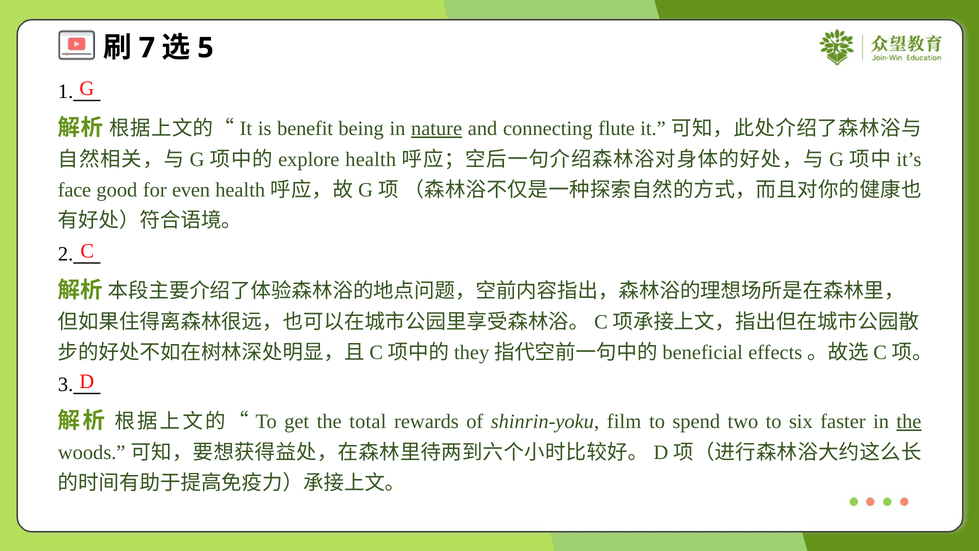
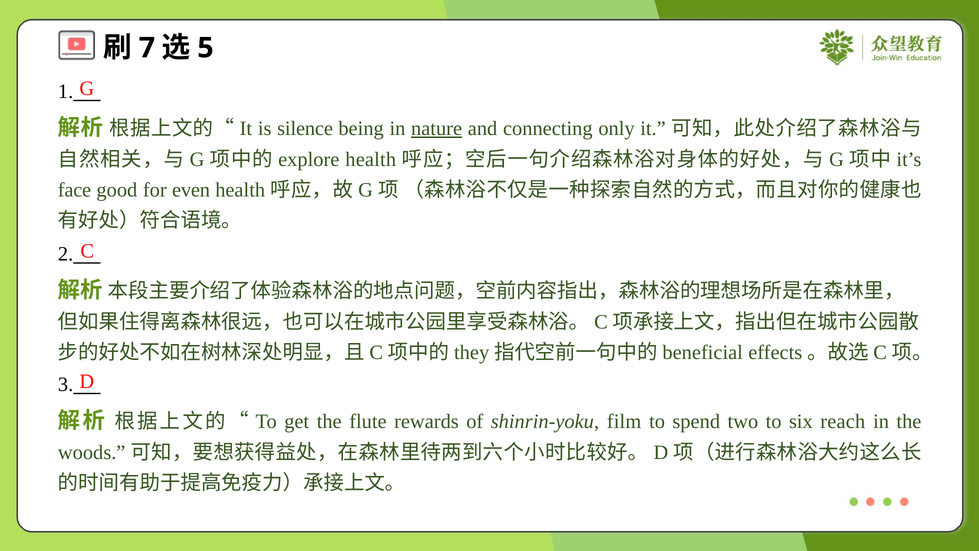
benefit: benefit -> silence (305, 128)
flute: flute -> only (617, 128)
total: total -> flute (368, 421)
faster: faster -> reach (843, 421)
the underline: present -> none (909, 421)
